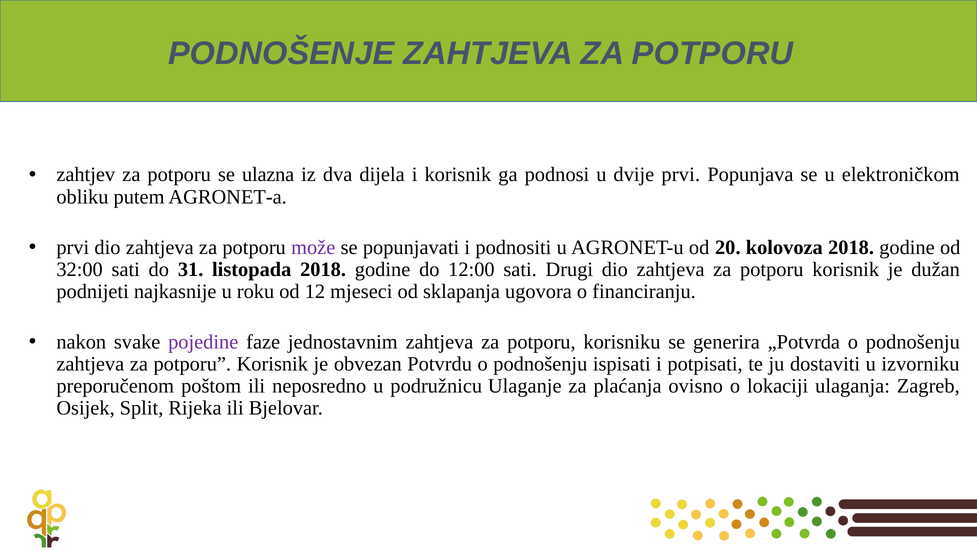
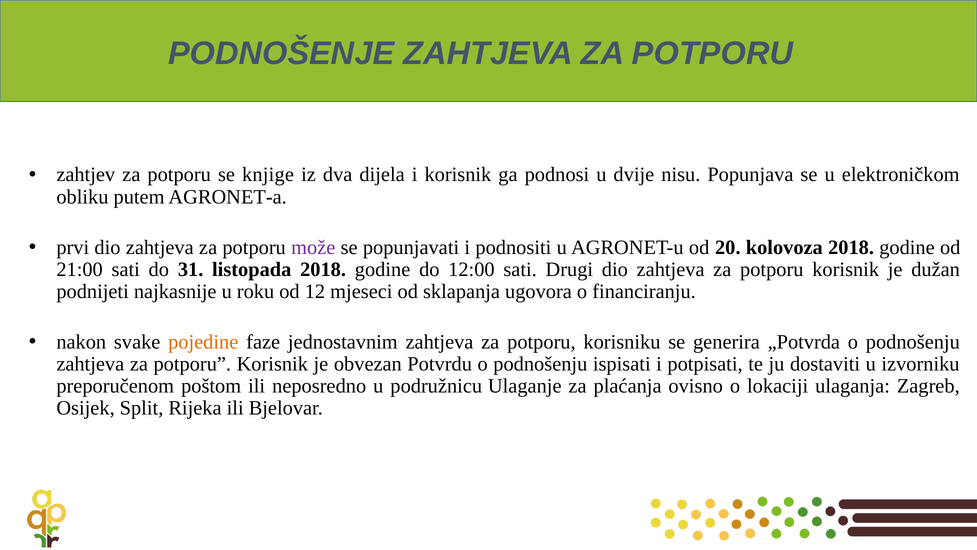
ulazna: ulazna -> knjige (268, 175)
dvije prvi: prvi -> nisu (681, 175)
32:00: 32:00 -> 21:00 (80, 269)
pojedine colour: purple -> orange (203, 342)
